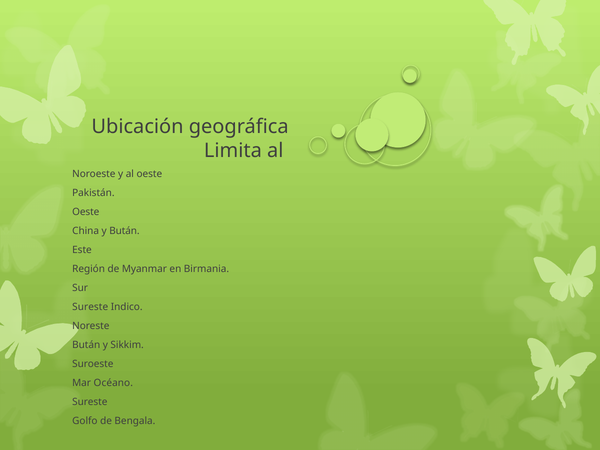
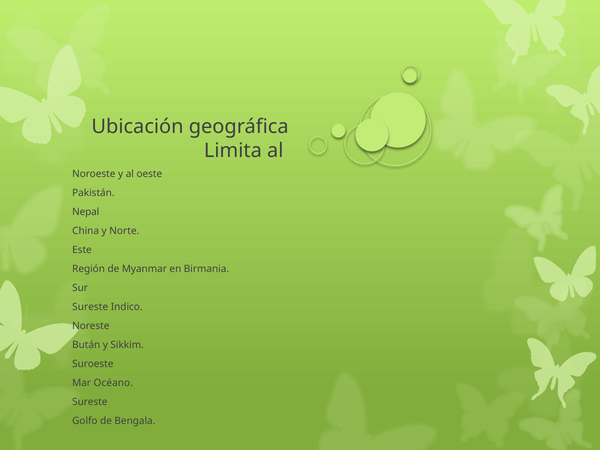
Oeste: Oeste -> Nepal (86, 212)
y Bután: Bután -> Norte (124, 231)
